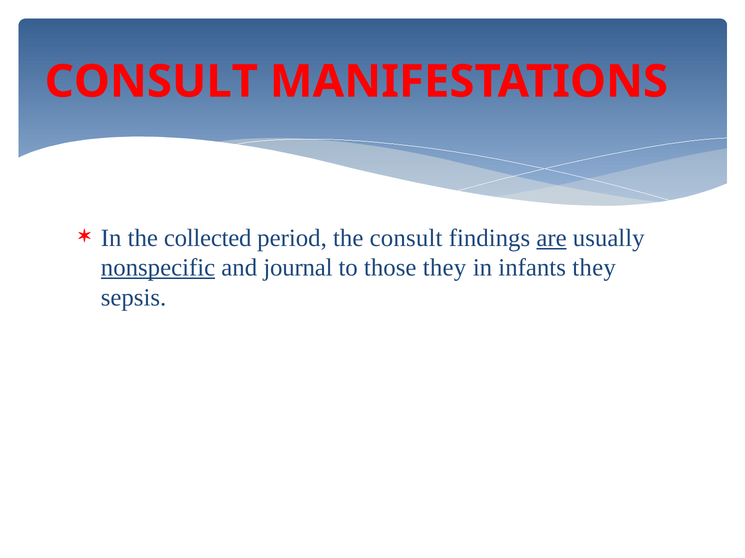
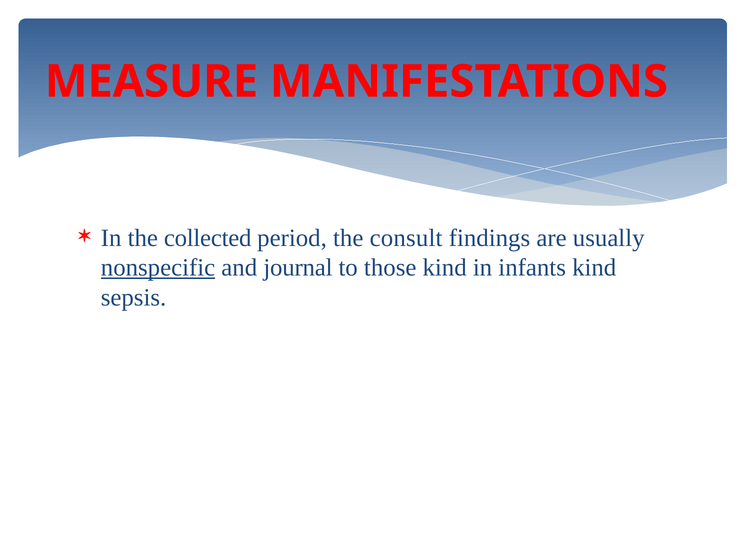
CONSULT: CONSULT -> MEASURE (151, 82)
are underline: present -> none (552, 238)
those they: they -> kind (445, 268)
infants they: they -> kind (594, 268)
